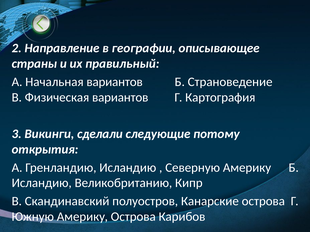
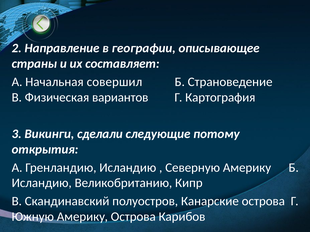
правильный: правильный -> составляет (122, 64)
Начальная вариантов: вариантов -> совершил (114, 82)
